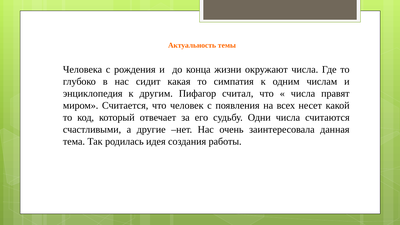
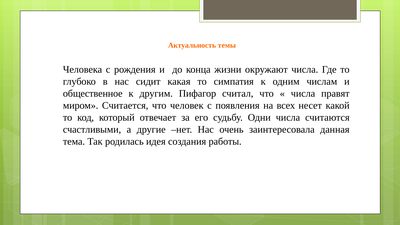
энциклопедия: энциклопедия -> общественное (93, 94)
